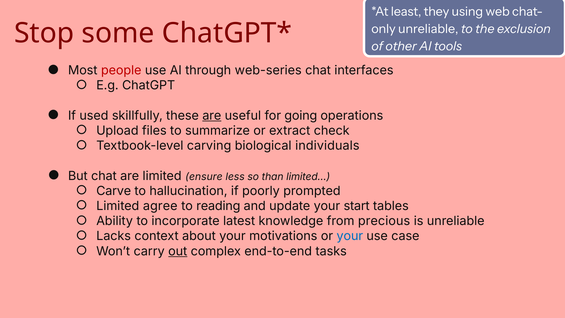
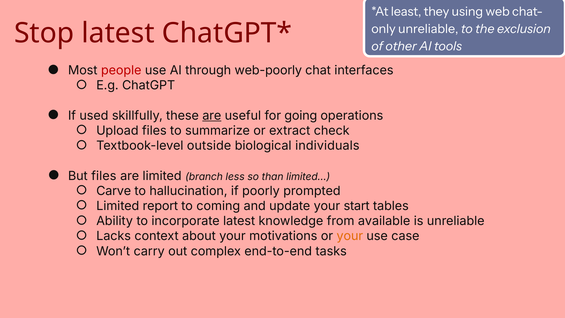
Stop some: some -> latest (118, 33)
web-series: web-series -> web-poorly (268, 70)
carving: carving -> outside (209, 146)
But chat: chat -> files (104, 176)
ensure: ensure -> branch (204, 177)
agree: agree -> report (160, 206)
reading: reading -> coming (218, 206)
precious: precious -> available (384, 221)
your colour: blue -> orange (350, 236)
out underline: present -> none (178, 251)
